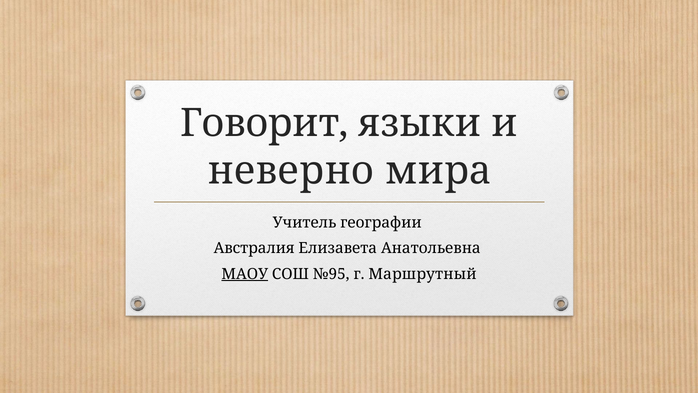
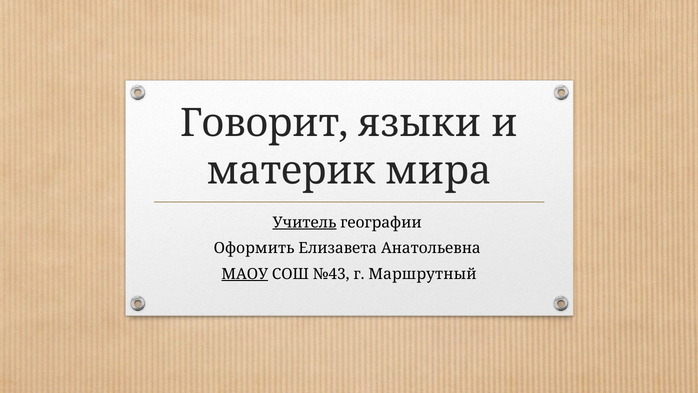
неверно: неверно -> материк (291, 170)
Учитель underline: none -> present (304, 222)
Австралия: Австралия -> Оформить (254, 248)
№95: №95 -> №43 (331, 274)
